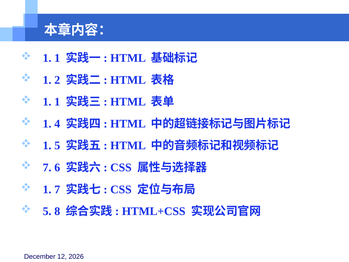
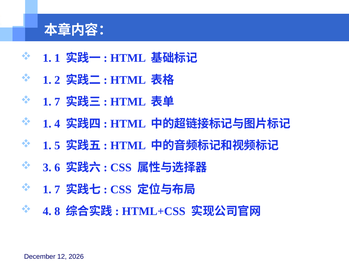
1: 1 -> 7 (57, 102)
7: 7 -> 3 (47, 167)
5: 5 -> 4 (47, 211)
